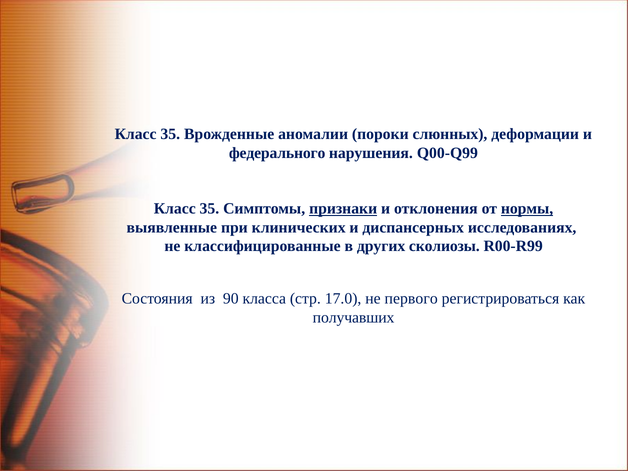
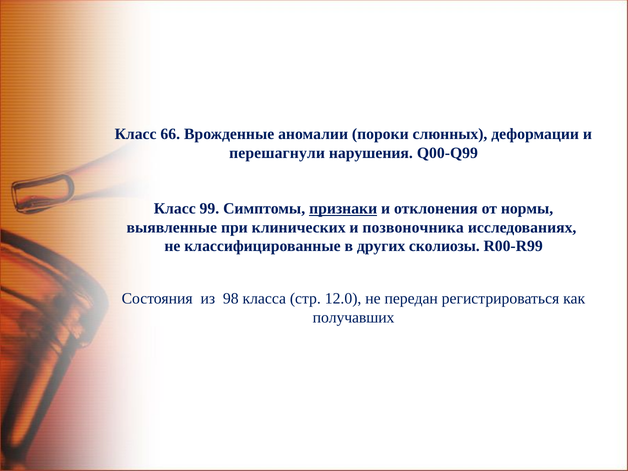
35: 35 -> 66 (170, 134)
федерального: федерального -> перешагнули (277, 153)
35: 35 -> 99 (209, 209)
нормы underline: present -> none (527, 209)
диспансерных: диспансерных -> позвоночника (413, 227)
90: 90 -> 98 (231, 299)
17.0: 17.0 -> 12.0 (343, 299)
первого: первого -> передан (411, 299)
